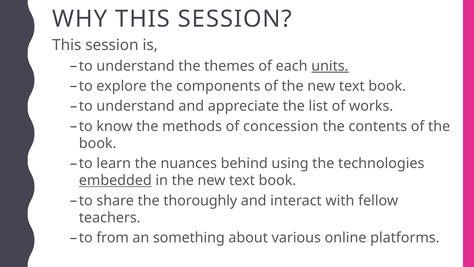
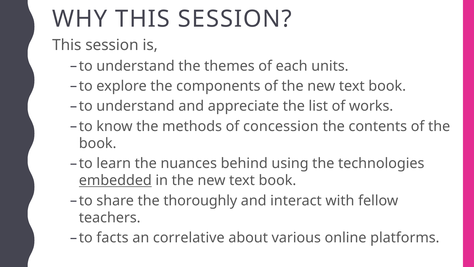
units underline: present -> none (330, 66)
from: from -> facts (112, 238)
something: something -> correlative (189, 238)
